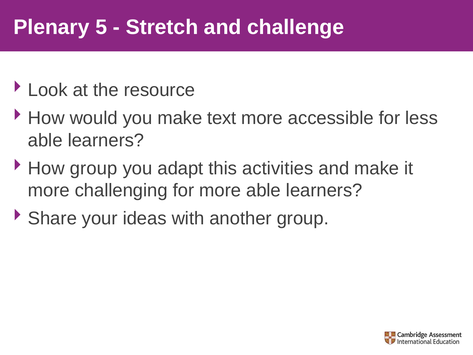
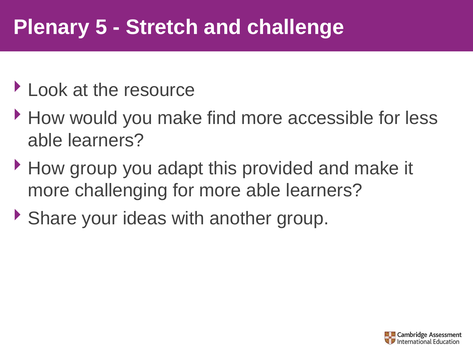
text: text -> find (222, 118)
activities: activities -> provided (278, 168)
